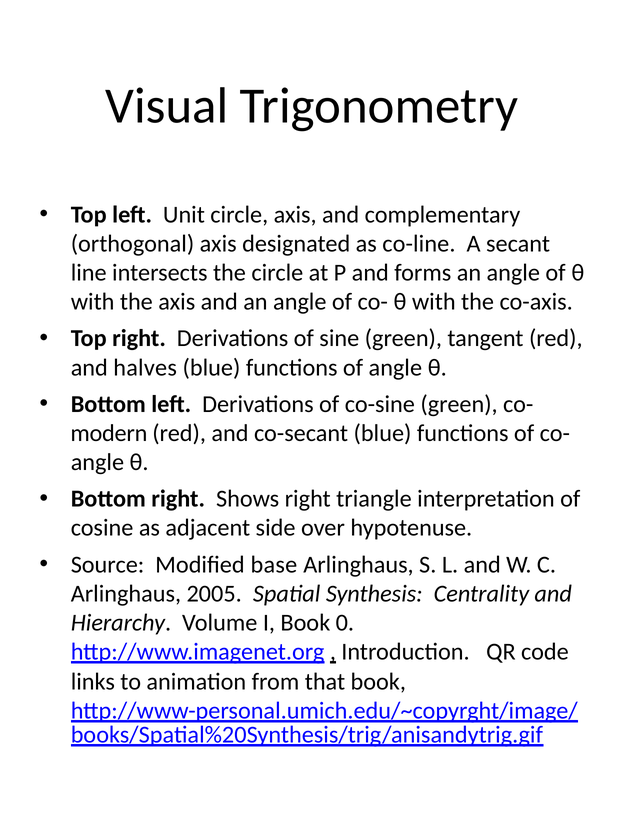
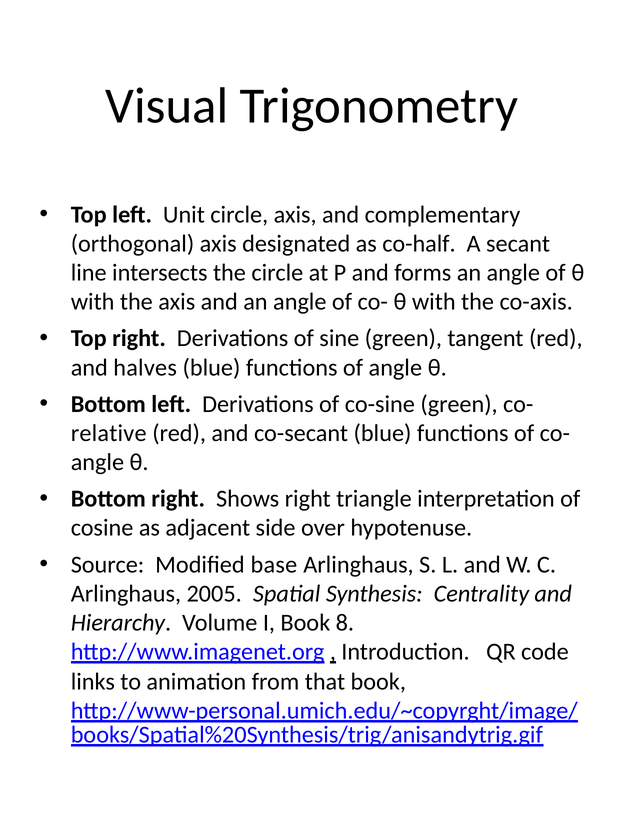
co-line: co-line -> co-half (419, 244)
modern: modern -> relative (109, 433)
0: 0 -> 8 (345, 623)
